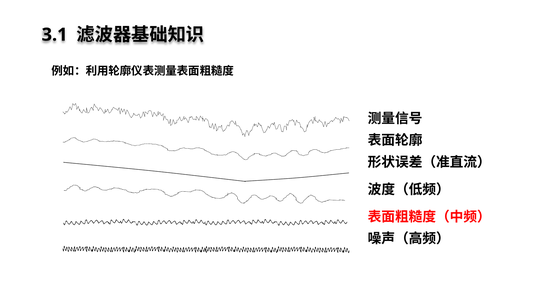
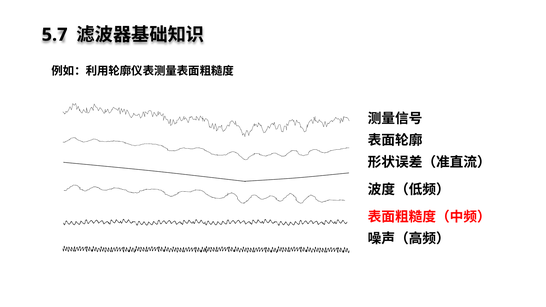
3.1: 3.1 -> 5.7 (55, 35)
